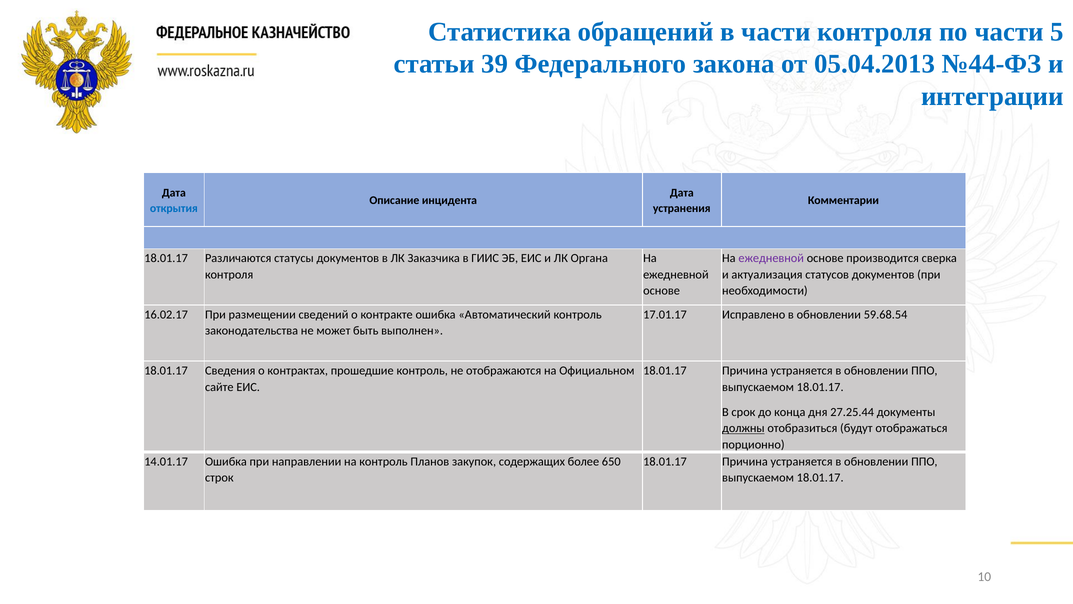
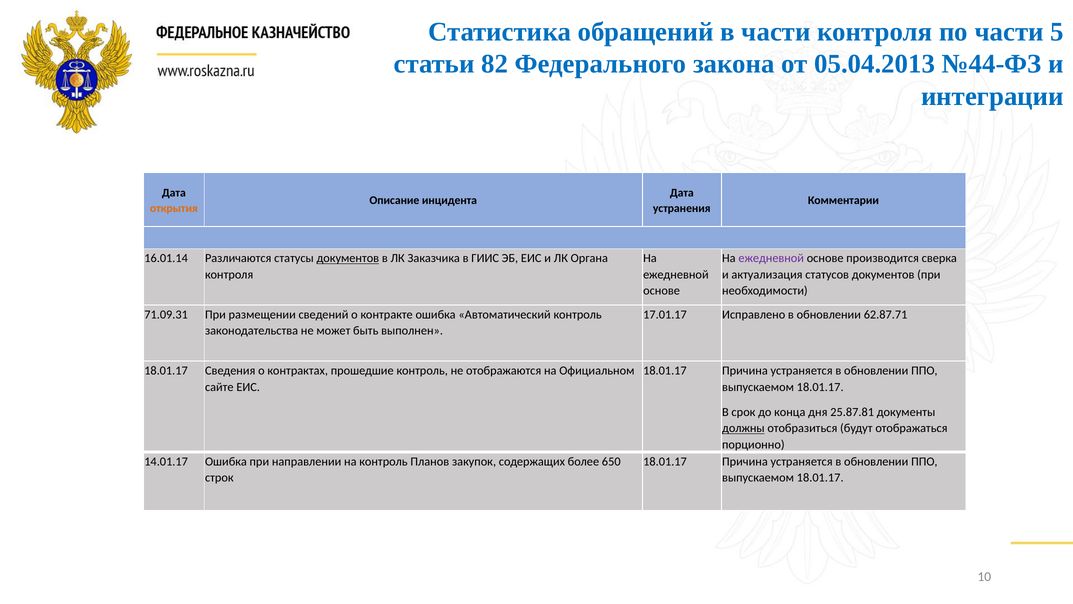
39: 39 -> 82 (495, 64)
открытия colour: blue -> orange (174, 208)
18.01.17: 18.01.17 -> 16.01.14 (166, 258)
документов underline: none -> present (348, 258)
16.02.17: 16.02.17 -> 71.09.31 (166, 314)
59.68.54: 59.68.54 -> 62.87.71 (886, 314)
27.25.44: 27.25.44 -> 25.87.81 (852, 412)
